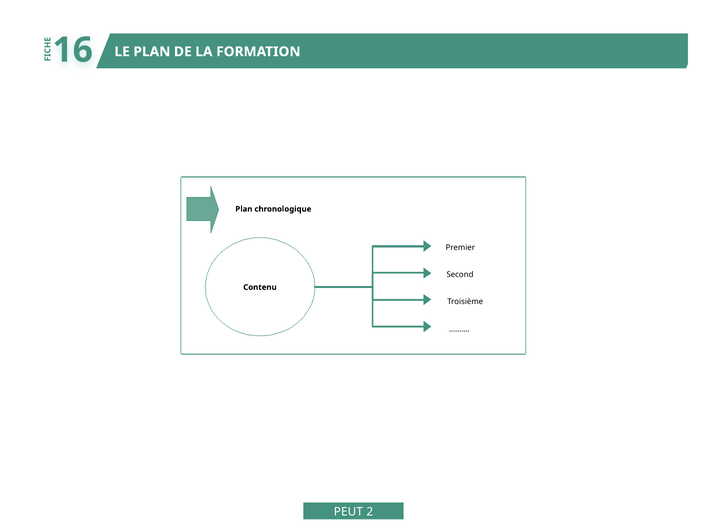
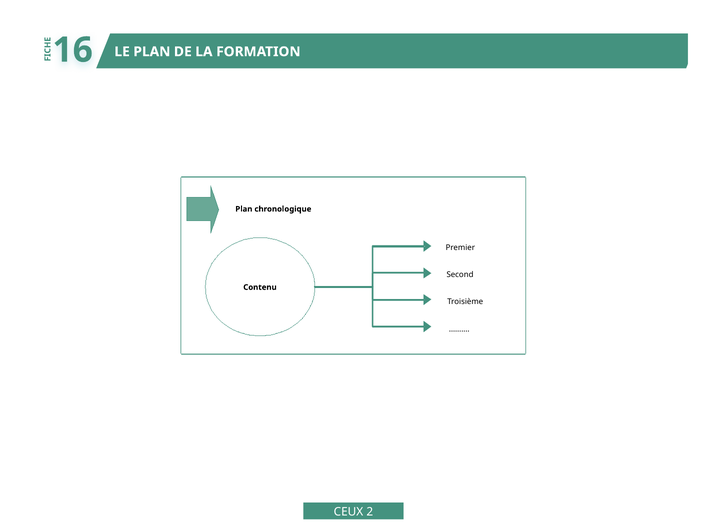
PEUT: PEUT -> CEUX (348, 512)
